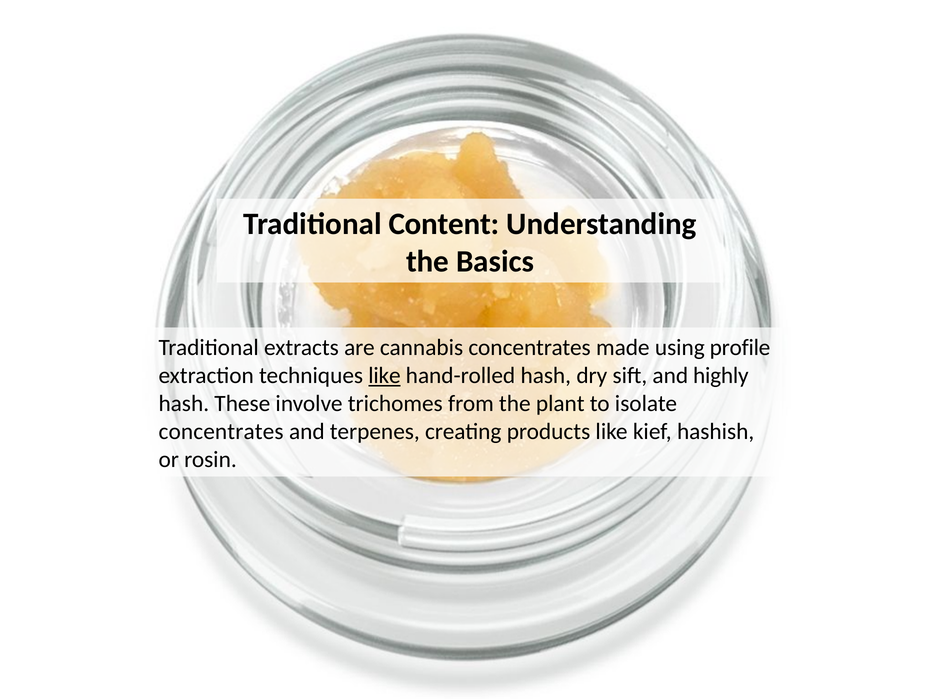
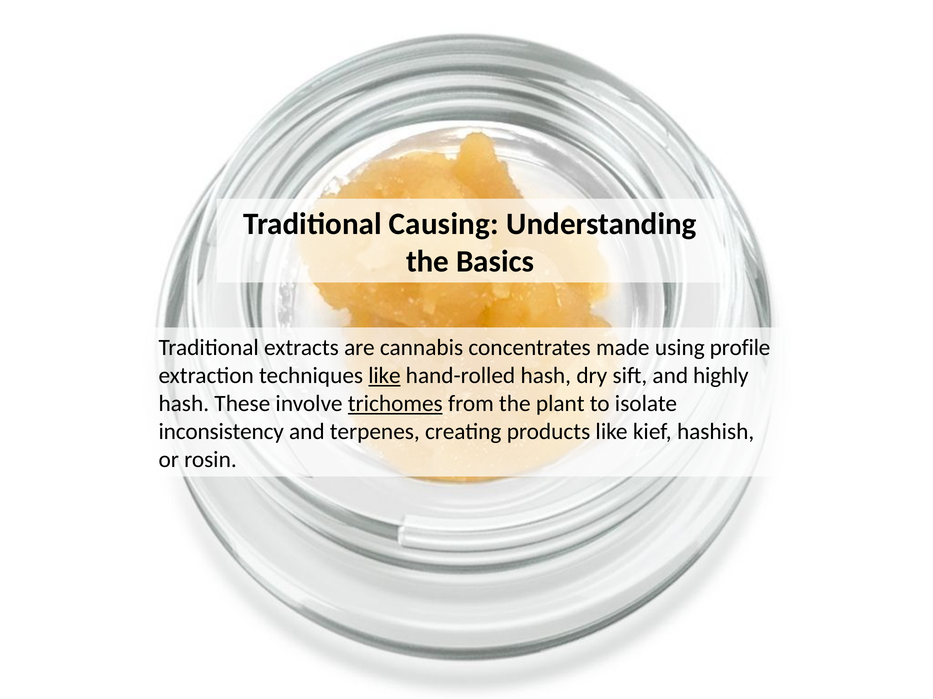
Content: Content -> Causing (444, 224)
trichomes underline: none -> present (395, 404)
concentrates: concentrates -> inconsistency (221, 432)
